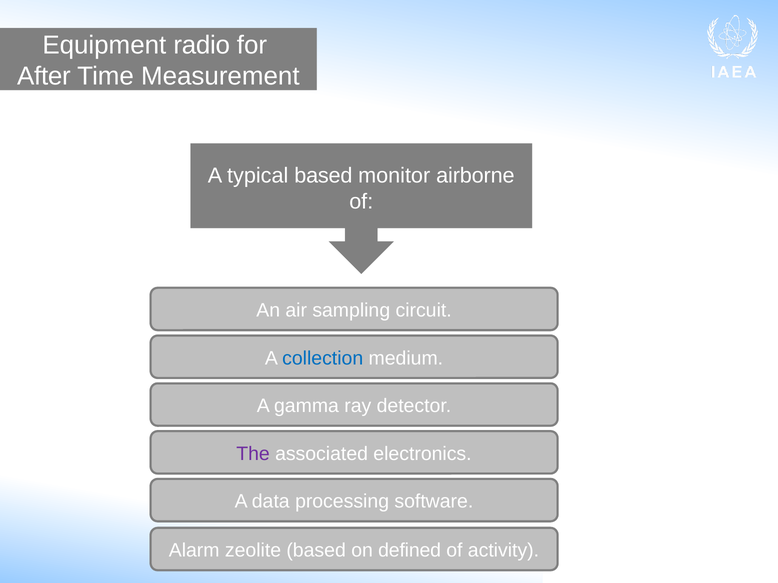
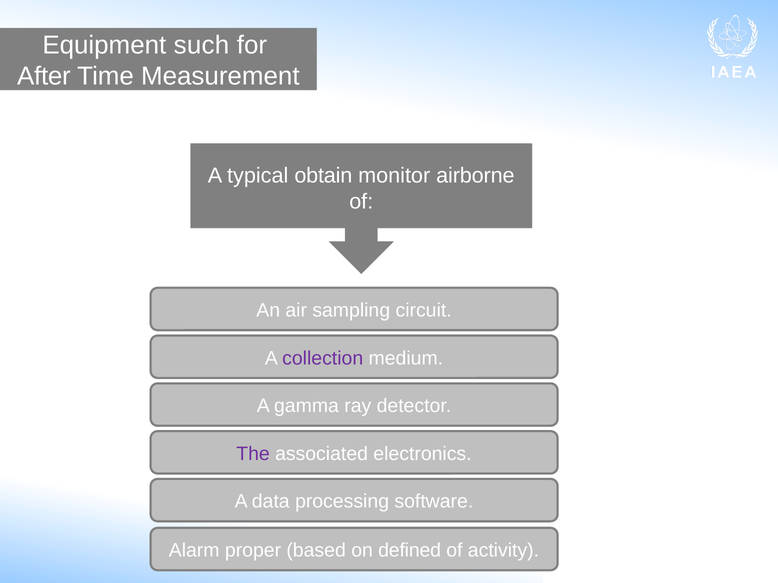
radio: radio -> such (201, 45)
typical based: based -> obtain (323, 176)
collection colour: blue -> purple (323, 358)
zeolite: zeolite -> proper (253, 551)
